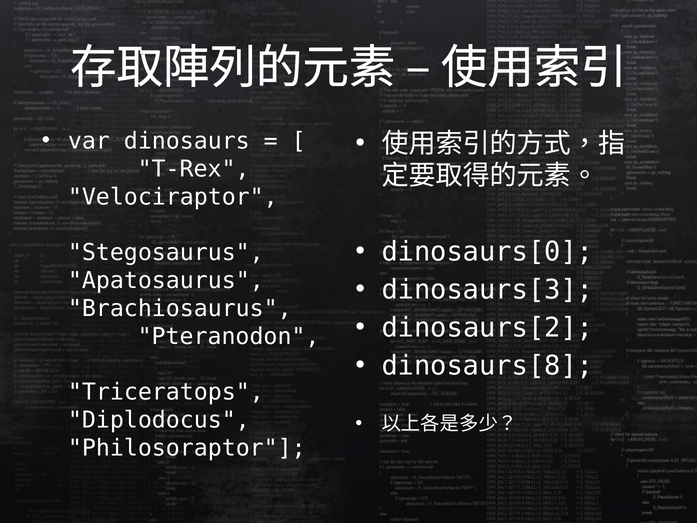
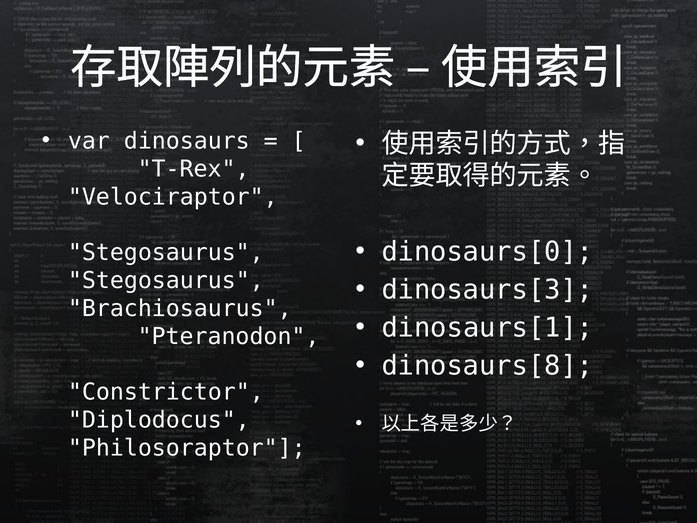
Apatosaurus: Apatosaurus -> Stegosaurus (166, 280)
dinosaurs[2: dinosaurs[2 -> dinosaurs[1 (487, 328)
Triceratops: Triceratops -> Constrictor (166, 392)
